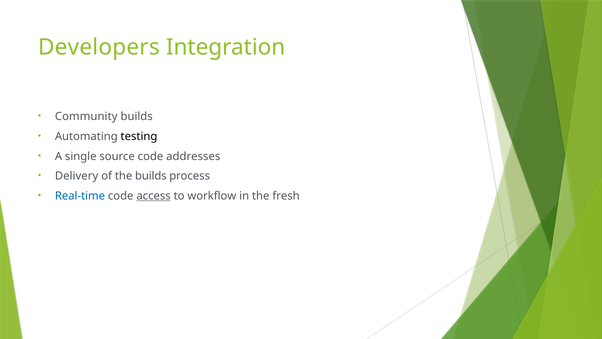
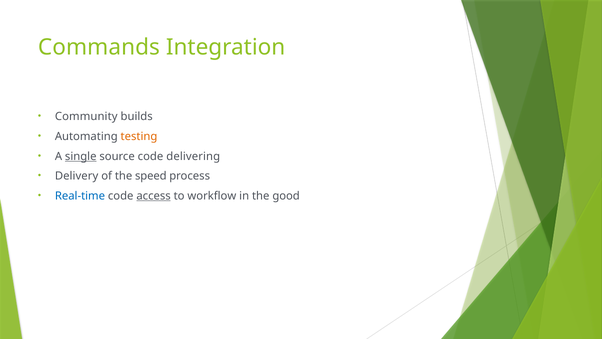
Developers: Developers -> Commands (99, 47)
testing colour: black -> orange (139, 136)
single underline: none -> present (81, 156)
addresses: addresses -> delivering (193, 156)
the builds: builds -> speed (151, 176)
fresh: fresh -> good (286, 196)
